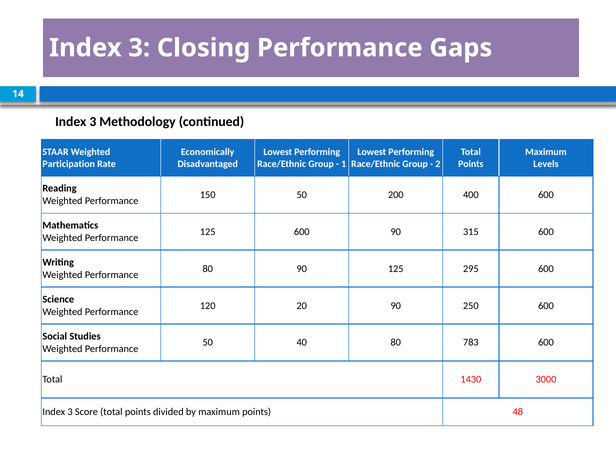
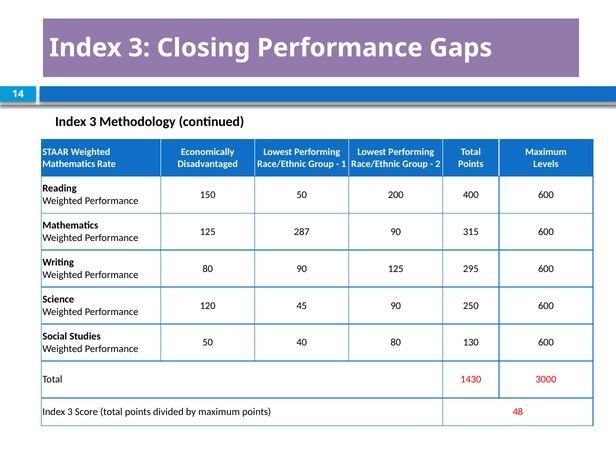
Participation: Participation -> Mathematics (69, 164)
125 600: 600 -> 287 (302, 232)
20: 20 -> 45 (302, 306)
783: 783 -> 130 (471, 343)
